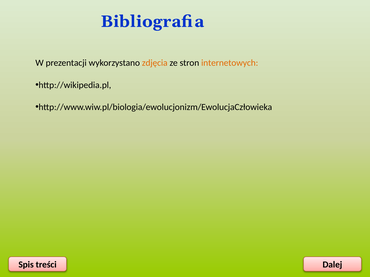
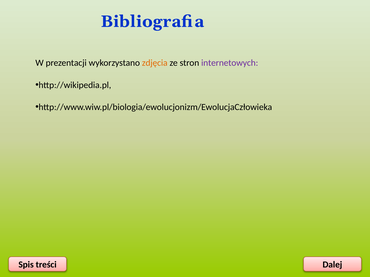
internetowych colour: orange -> purple (230, 63)
